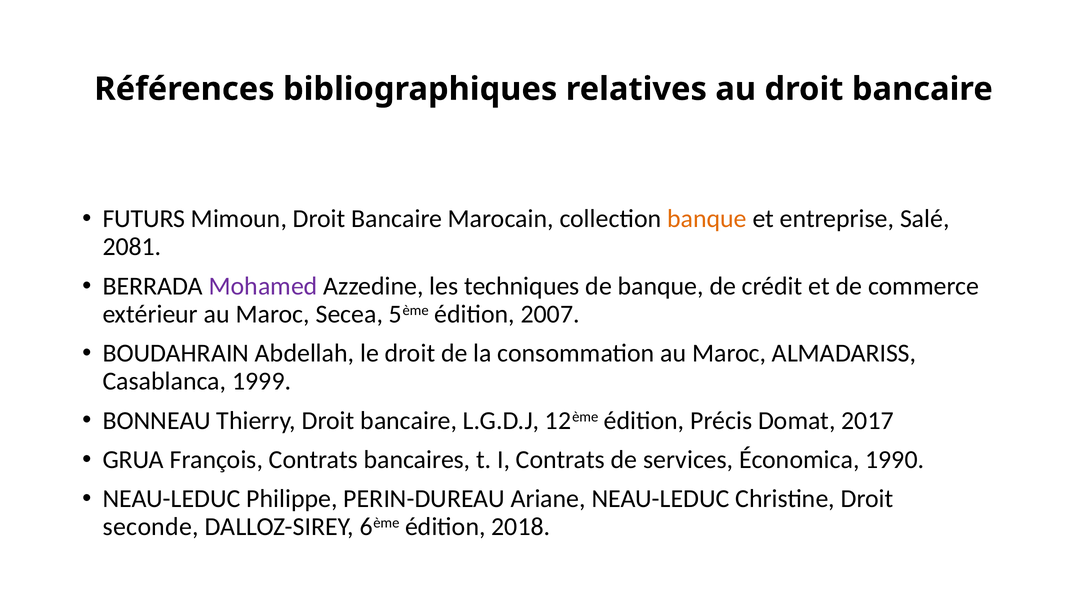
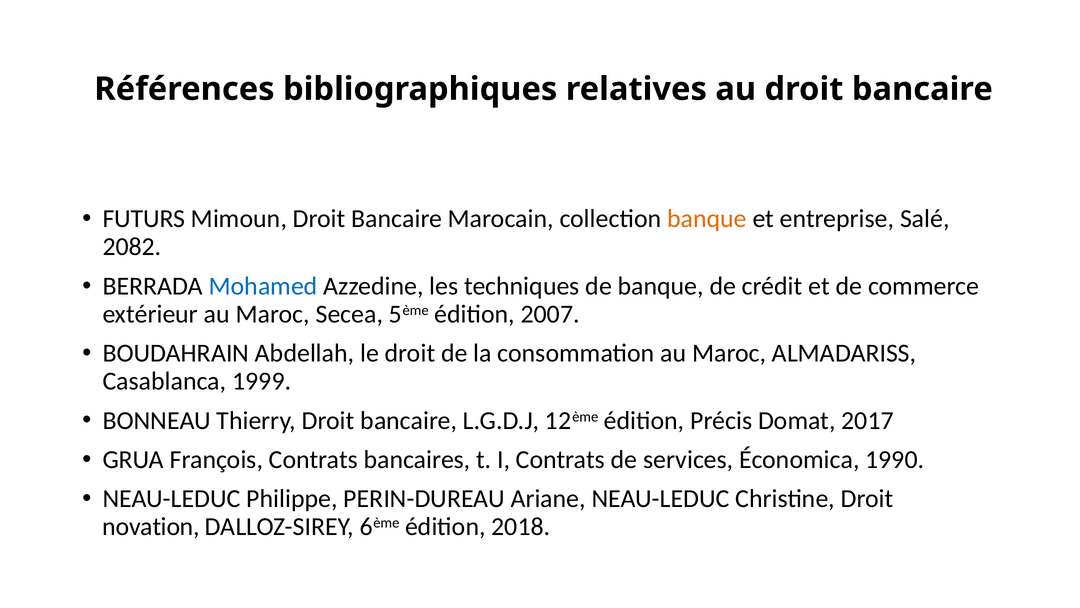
2081: 2081 -> 2082 (132, 247)
Mohamed colour: purple -> blue (263, 286)
seconde: seconde -> novation (151, 526)
